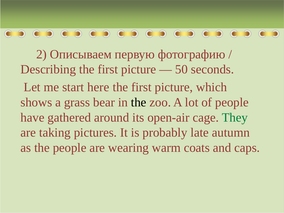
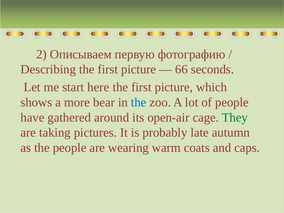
50: 50 -> 66 (181, 69)
grass: grass -> more (77, 102)
the colour: black -> blue (139, 102)
